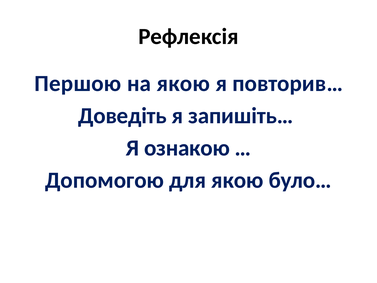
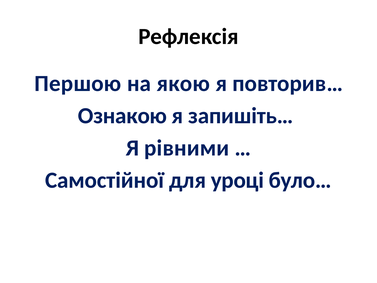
Доведіть: Доведіть -> Ознакою (122, 116)
ознакою: ознакою -> рівними (187, 148)
Допомогою: Допомогою -> Самостійної (104, 180)
для якою: якою -> уроці (237, 180)
